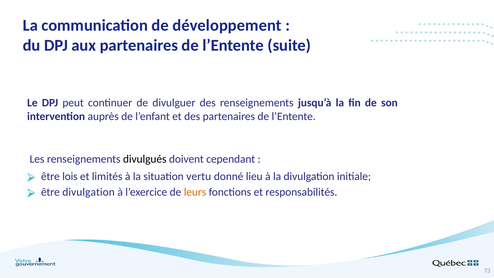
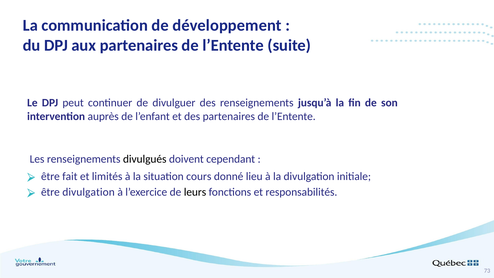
lois: lois -> fait (70, 176)
vertu: vertu -> cours (199, 176)
leurs colour: orange -> black (195, 192)
